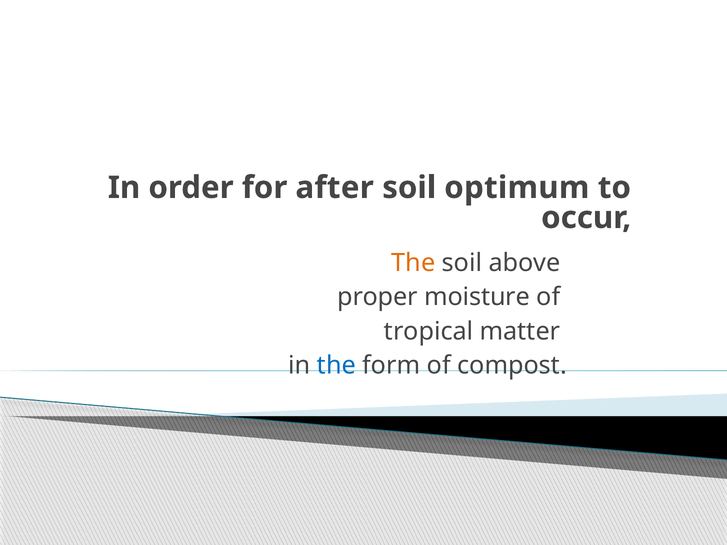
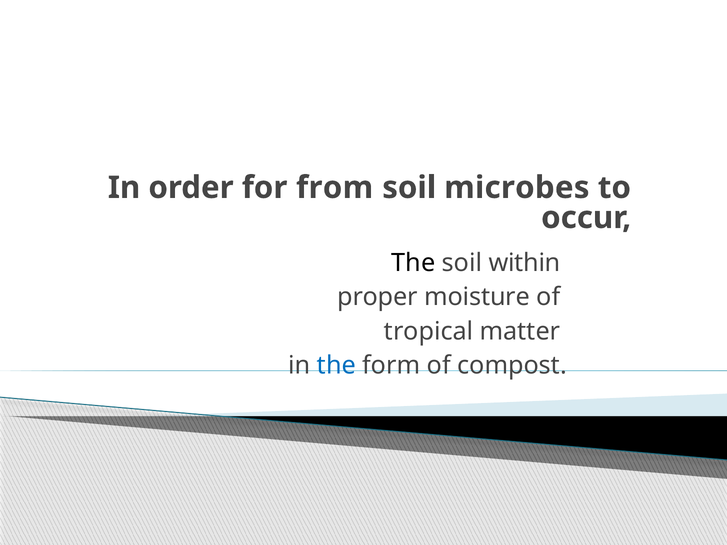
after: after -> from (335, 188)
optimum: optimum -> microbes (517, 188)
The colour: orange -> black (413, 263)
above: above -> within (524, 263)
